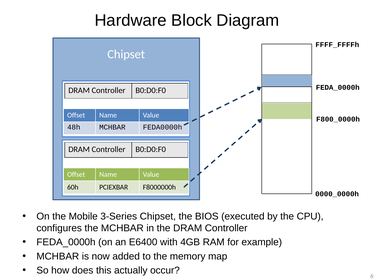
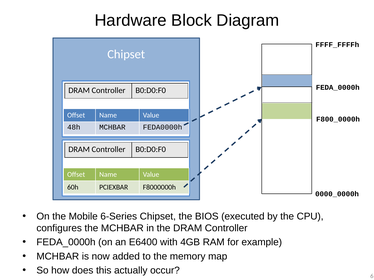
3-Series: 3-Series -> 6-Series (119, 217)
